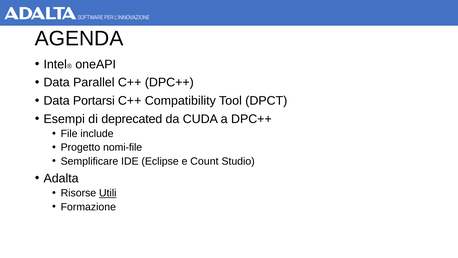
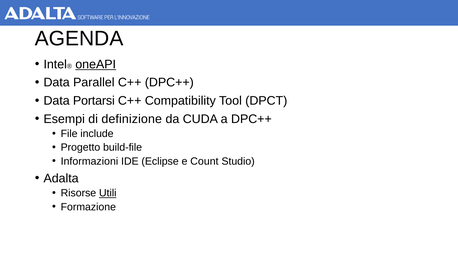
oneAPI underline: none -> present (96, 64)
deprecated: deprecated -> definizione (132, 119)
nomi-file: nomi-file -> build-file (123, 147)
Semplificare: Semplificare -> Informazioni (89, 161)
